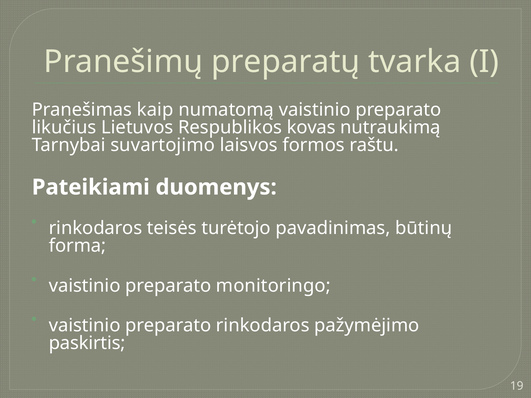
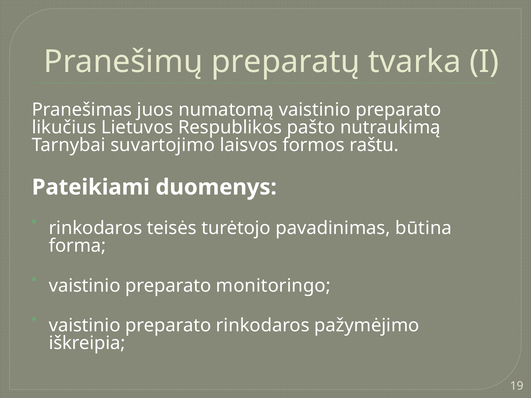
kaip: kaip -> juos (155, 110)
kovas: kovas -> pašto (311, 128)
būtinų: būtinų -> būtina (424, 228)
paskirtis: paskirtis -> iškreipia (87, 343)
